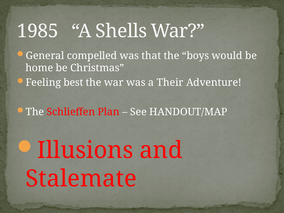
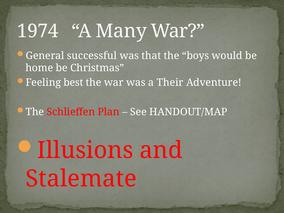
1985: 1985 -> 1974 (38, 31)
Shells: Shells -> Many (121, 31)
compelled: compelled -> successful (92, 56)
